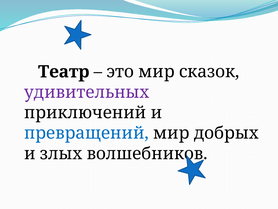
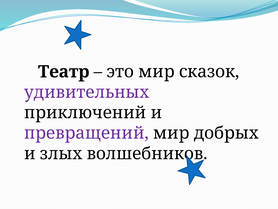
превращений colour: blue -> purple (86, 133)
